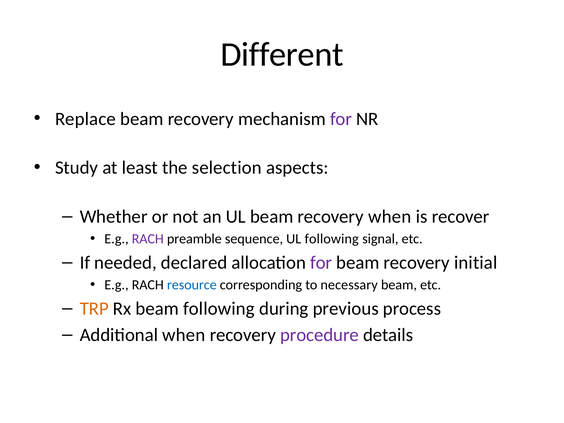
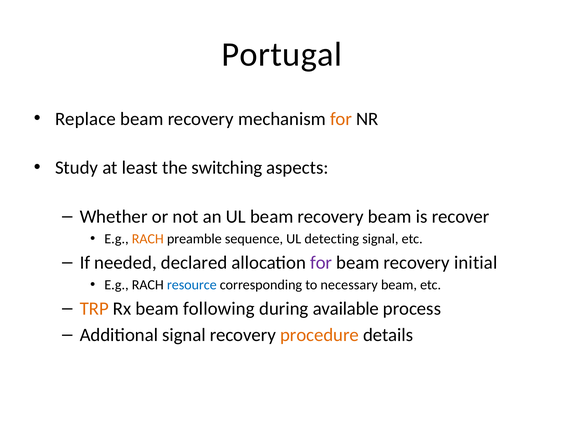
Different: Different -> Portugal (282, 55)
for colour: purple -> orange (341, 119)
selection: selection -> switching (227, 168)
recovery when: when -> beam (390, 217)
RACH colour: purple -> orange (148, 239)
UL following: following -> detecting (332, 239)
previous: previous -> available (346, 309)
Additional when: when -> signal (184, 335)
procedure colour: purple -> orange (320, 335)
